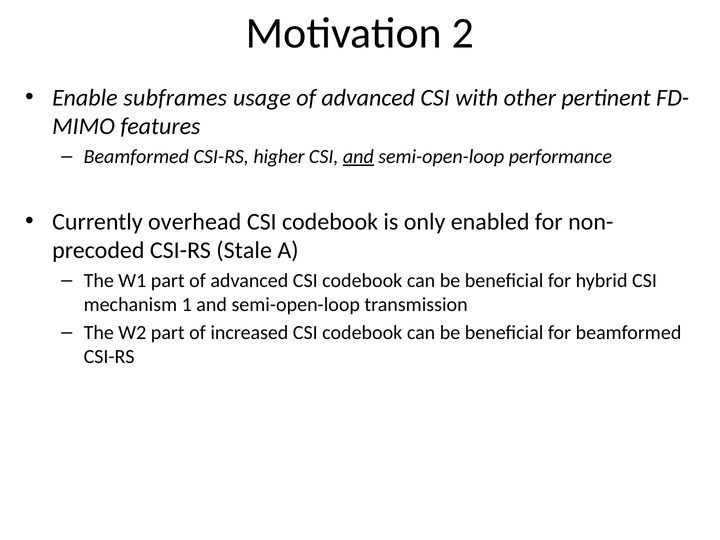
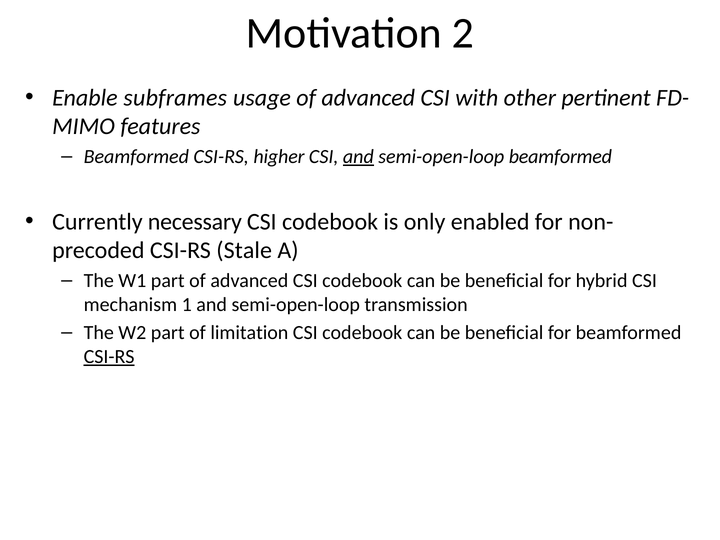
semi-open-loop performance: performance -> beamformed (560, 157)
overhead: overhead -> necessary (195, 222)
increased: increased -> limitation (249, 333)
CSI-RS underline: none -> present (109, 357)
